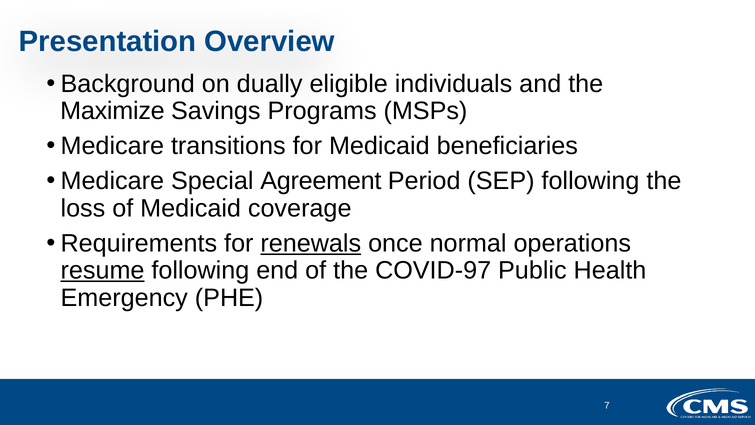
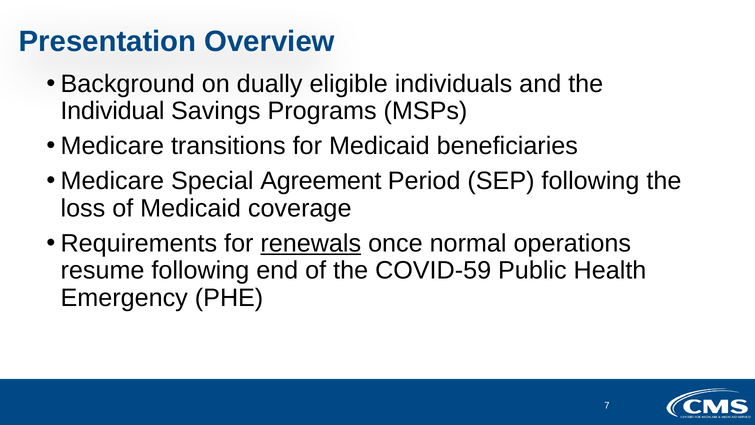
Maximize: Maximize -> Individual (112, 111)
resume underline: present -> none (103, 270)
COVID-97: COVID-97 -> COVID-59 (433, 270)
